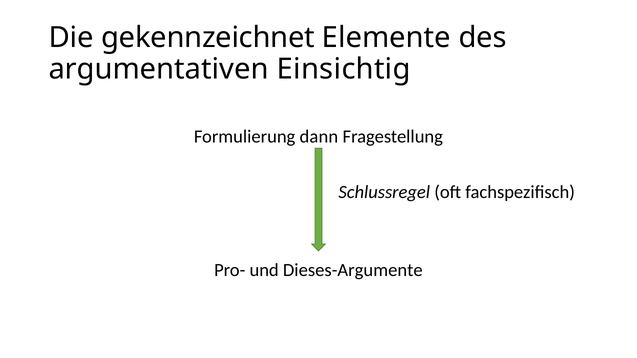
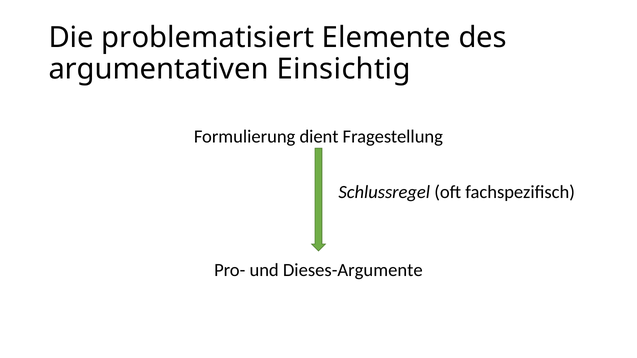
gekennzeichnet: gekennzeichnet -> problematisiert (208, 38)
dann: dann -> dient (319, 137)
